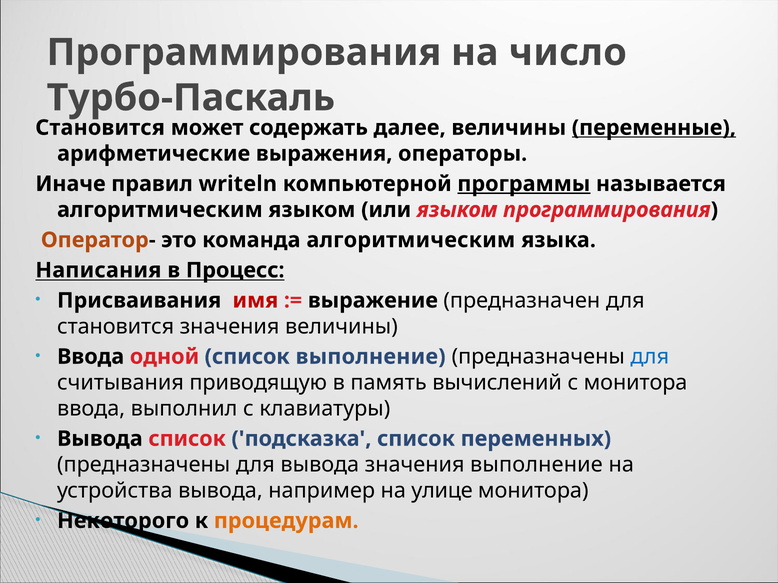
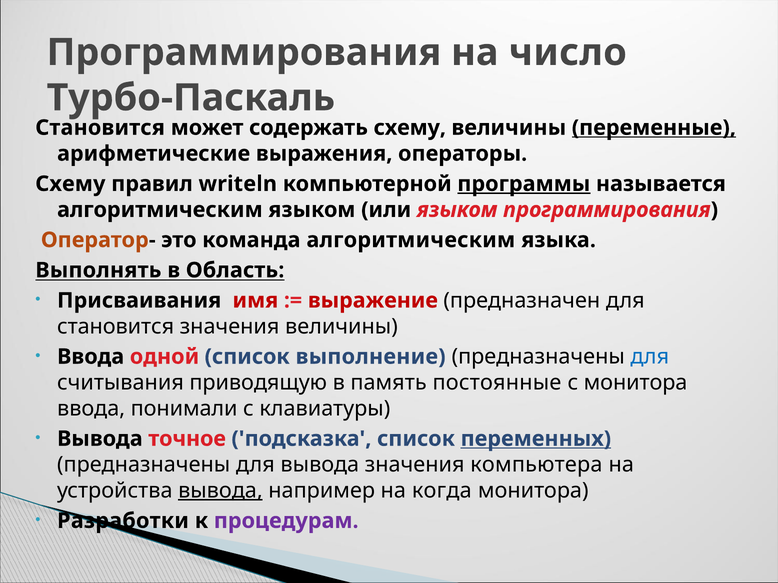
содержать далее: далее -> схему (410, 128)
Иначе: Иначе -> Схему (70, 184)
Написания: Написания -> Выполнять (98, 270)
Процесс: Процесс -> Область (235, 270)
выражение colour: black -> red (373, 301)
вычислений: вычислений -> постоянные (497, 383)
выполнил: выполнил -> понимали (184, 409)
Вывода список: список -> точное (187, 439)
переменных underline: none -> present (536, 439)
значения выполнение: выполнение -> компьютера (536, 465)
вывода underline: none -> present (220, 491)
улице: улице -> когда (442, 491)
Некоторого: Некоторого -> Разработки (123, 521)
процедурам colour: orange -> purple (286, 521)
